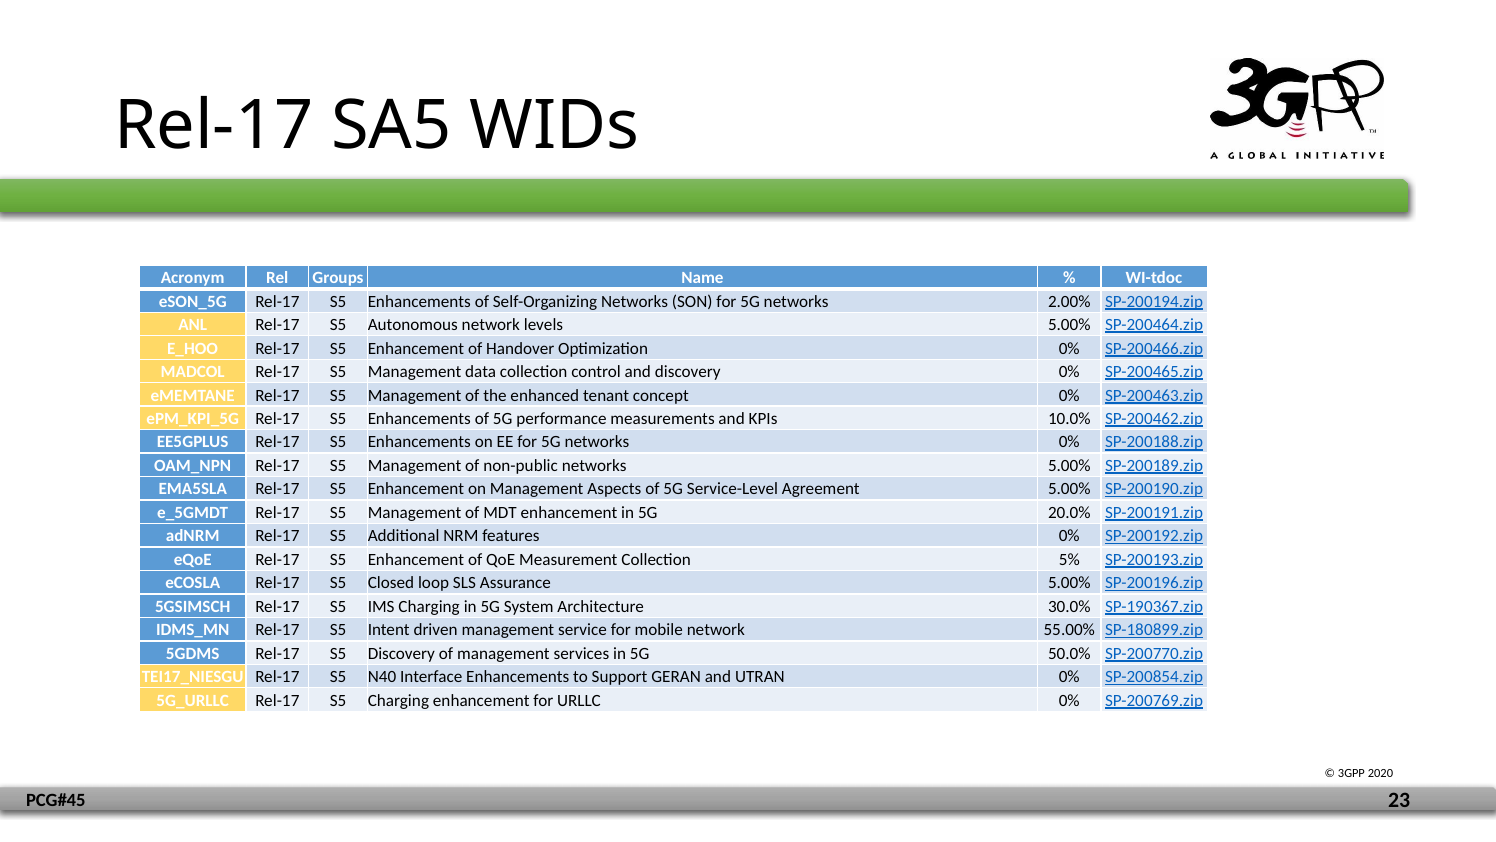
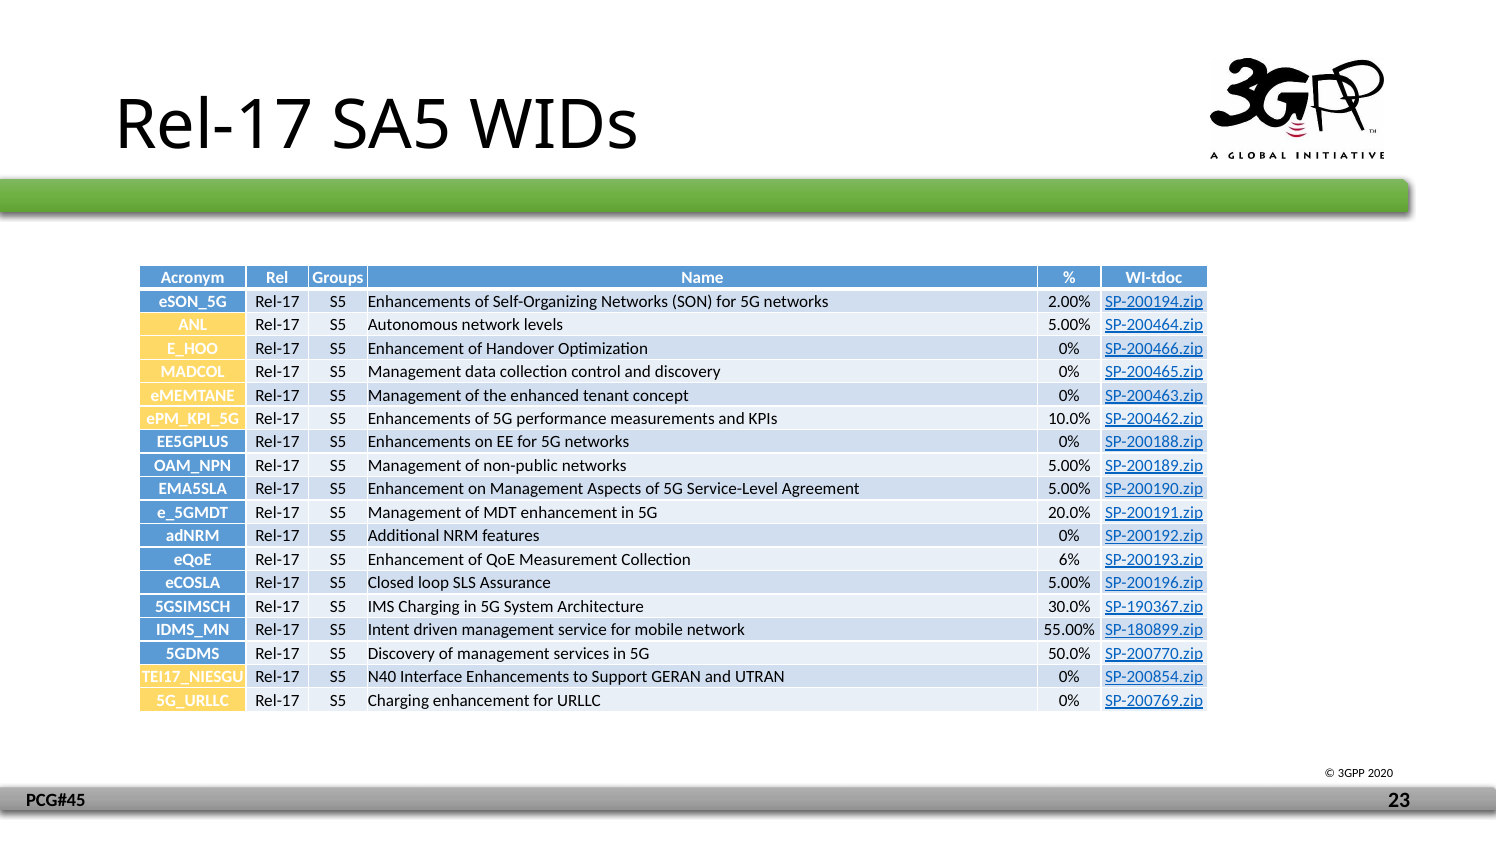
5%: 5% -> 6% (1069, 559)
